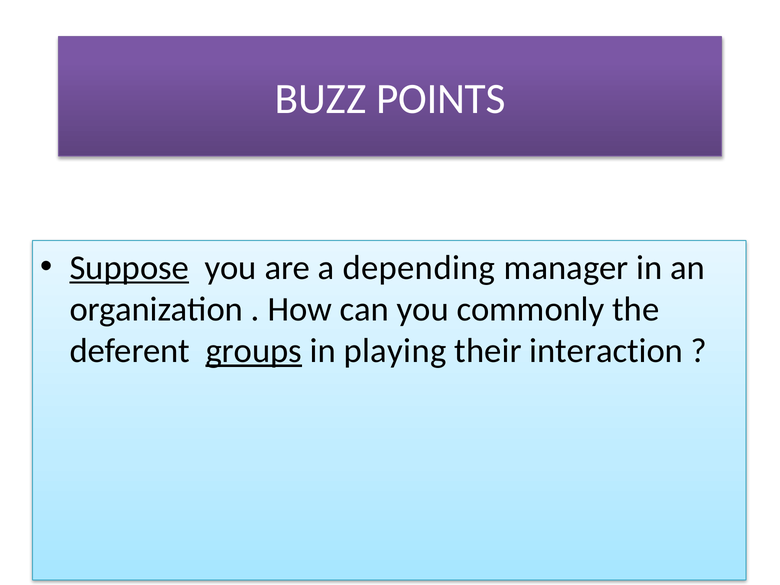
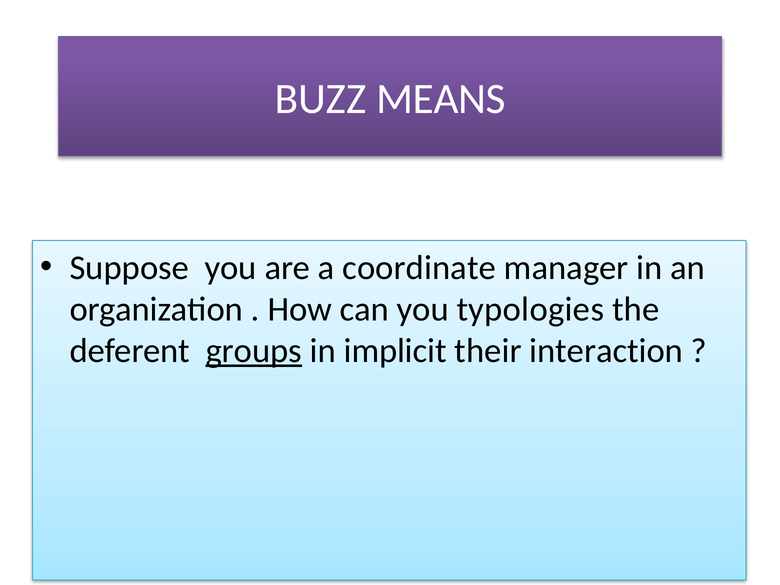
POINTS: POINTS -> MEANS (441, 99)
Suppose underline: present -> none (129, 268)
depending: depending -> coordinate (419, 268)
commonly: commonly -> typologies (530, 309)
playing: playing -> implicit (395, 351)
